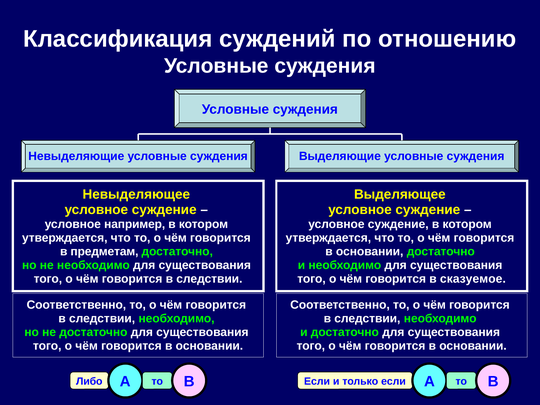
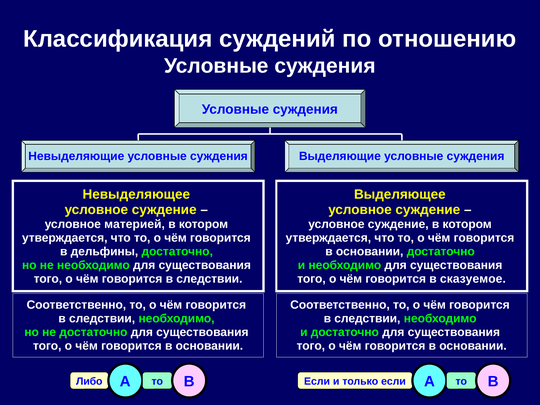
например: например -> материей (135, 224)
предметам: предметам -> дельфины (104, 252)
